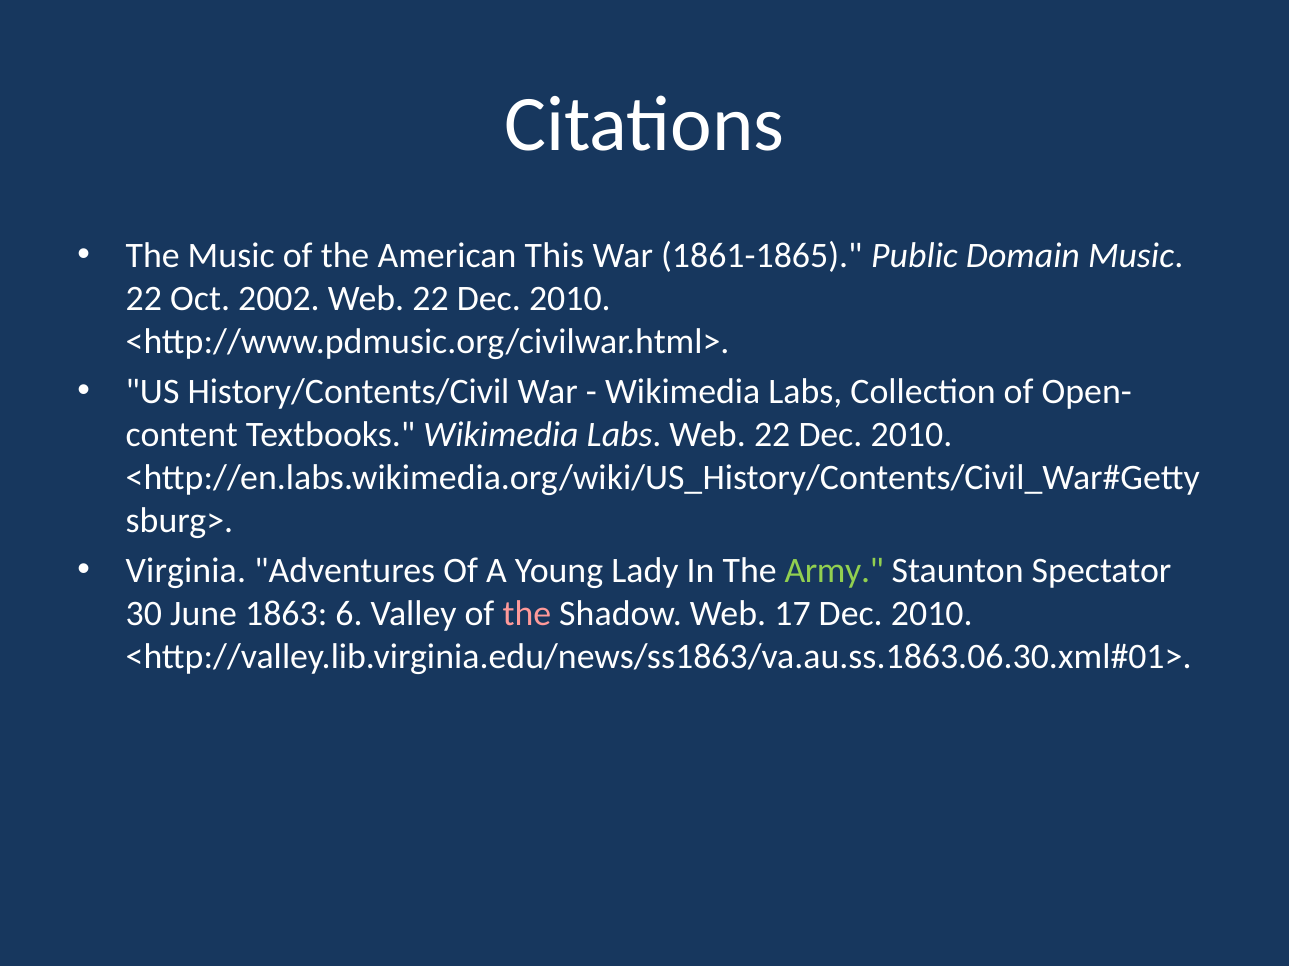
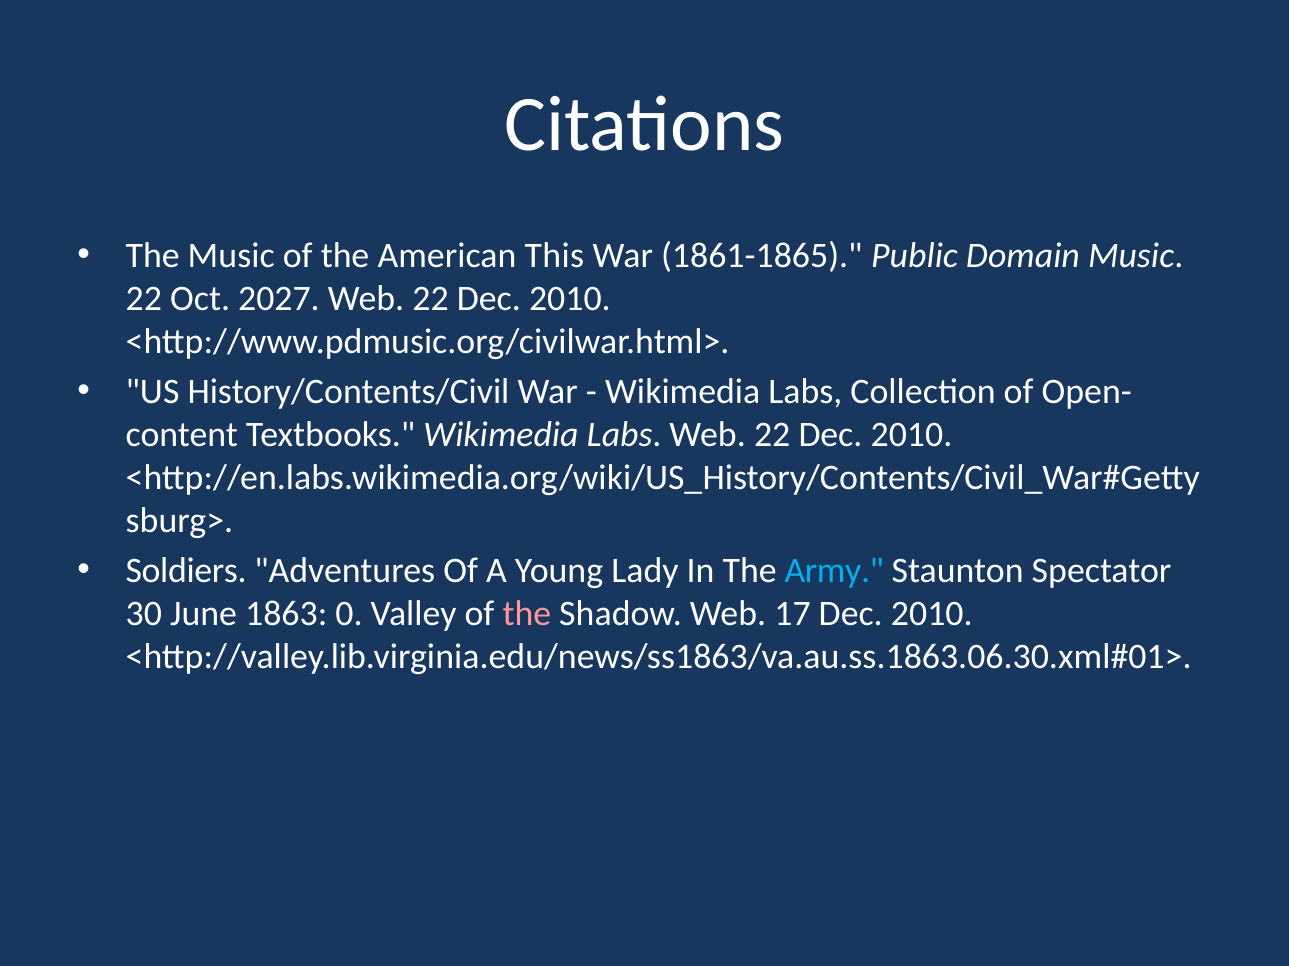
2002: 2002 -> 2027 (279, 299)
Virginia: Virginia -> Soldiers (186, 572)
Army colour: light green -> light blue (834, 572)
6: 6 -> 0 (349, 615)
